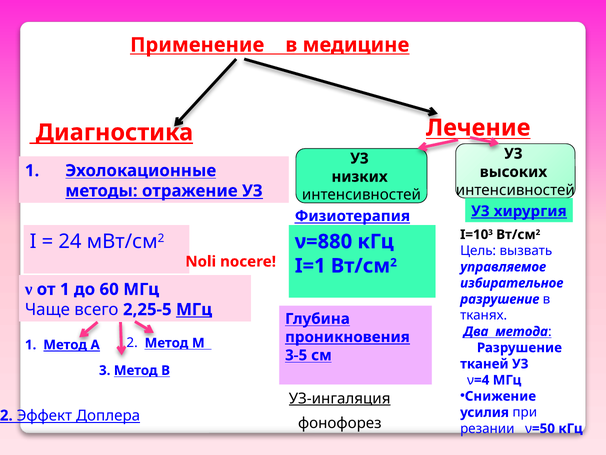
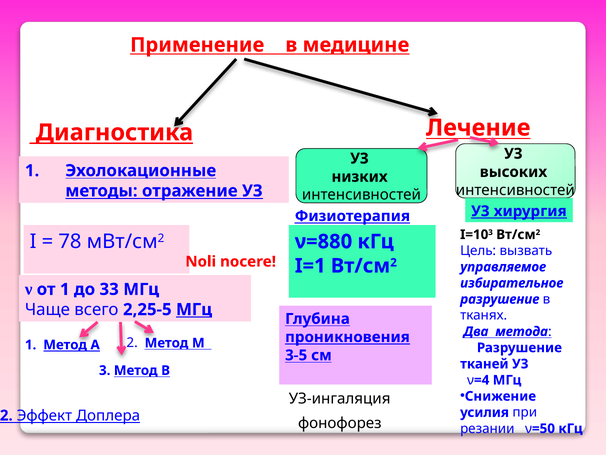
24: 24 -> 78 (70, 241)
60: 60 -> 33 (109, 289)
УЗ-ингаляция underline: present -> none (340, 398)
